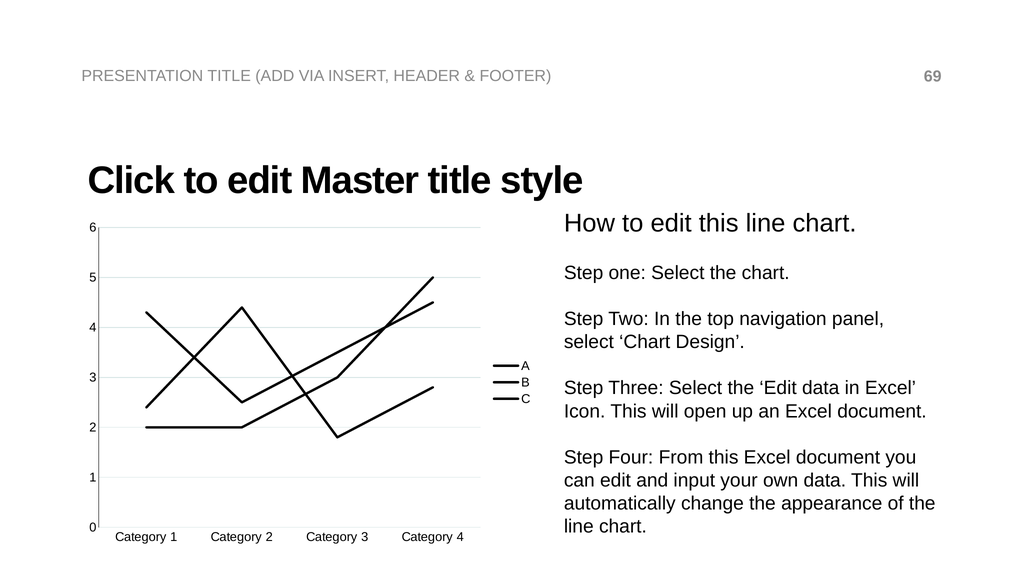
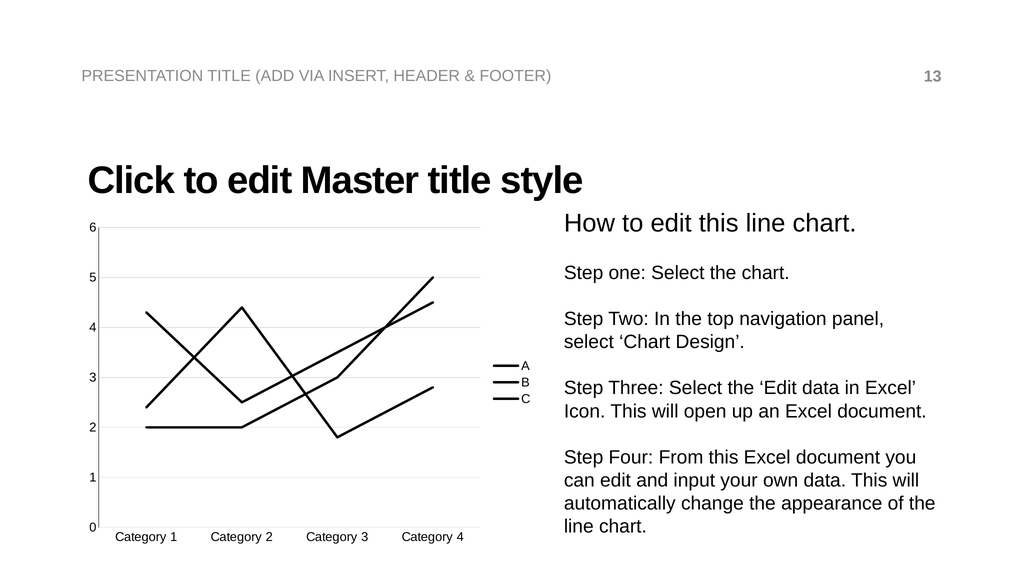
69: 69 -> 13 (933, 76)
